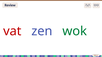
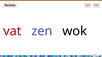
wok colour: green -> black (75, 31)
